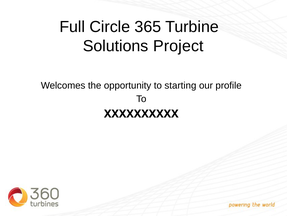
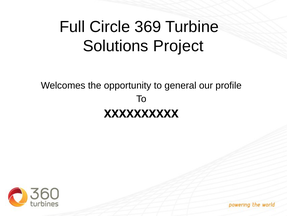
365: 365 -> 369 (148, 27)
starting: starting -> general (180, 85)
